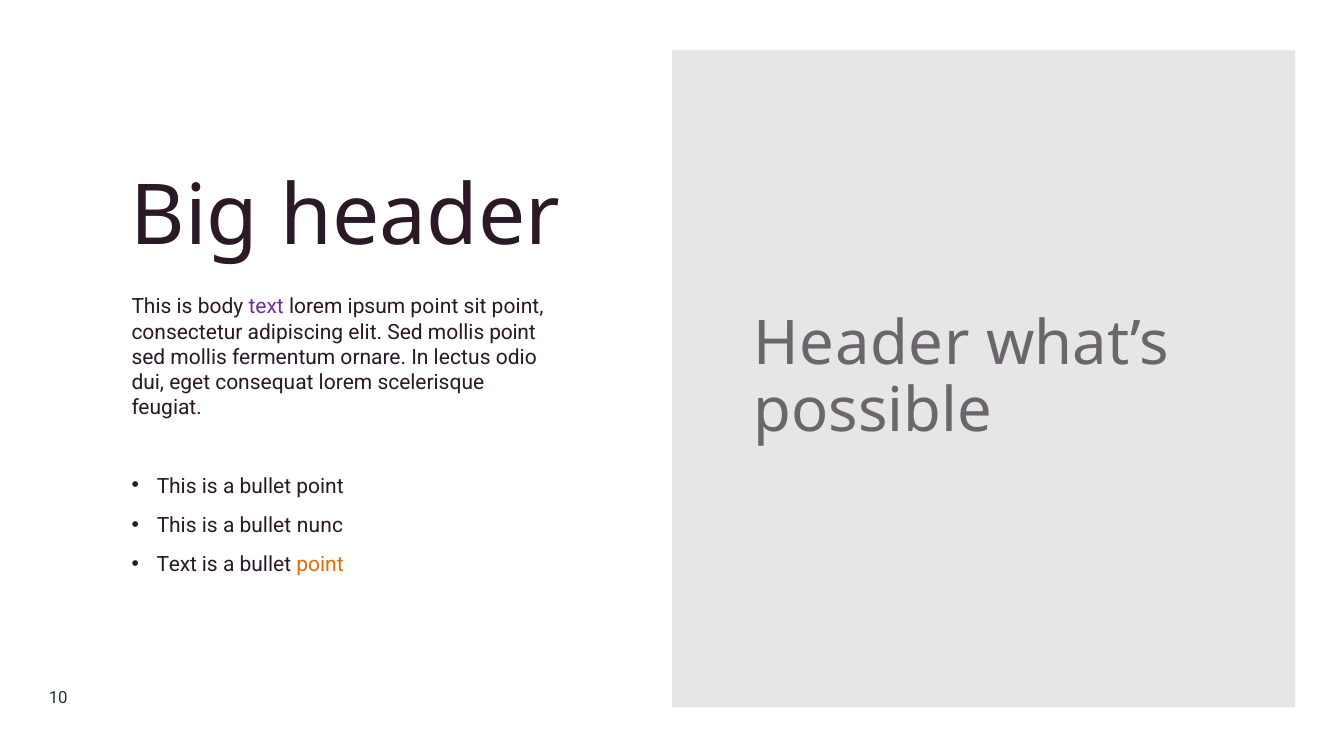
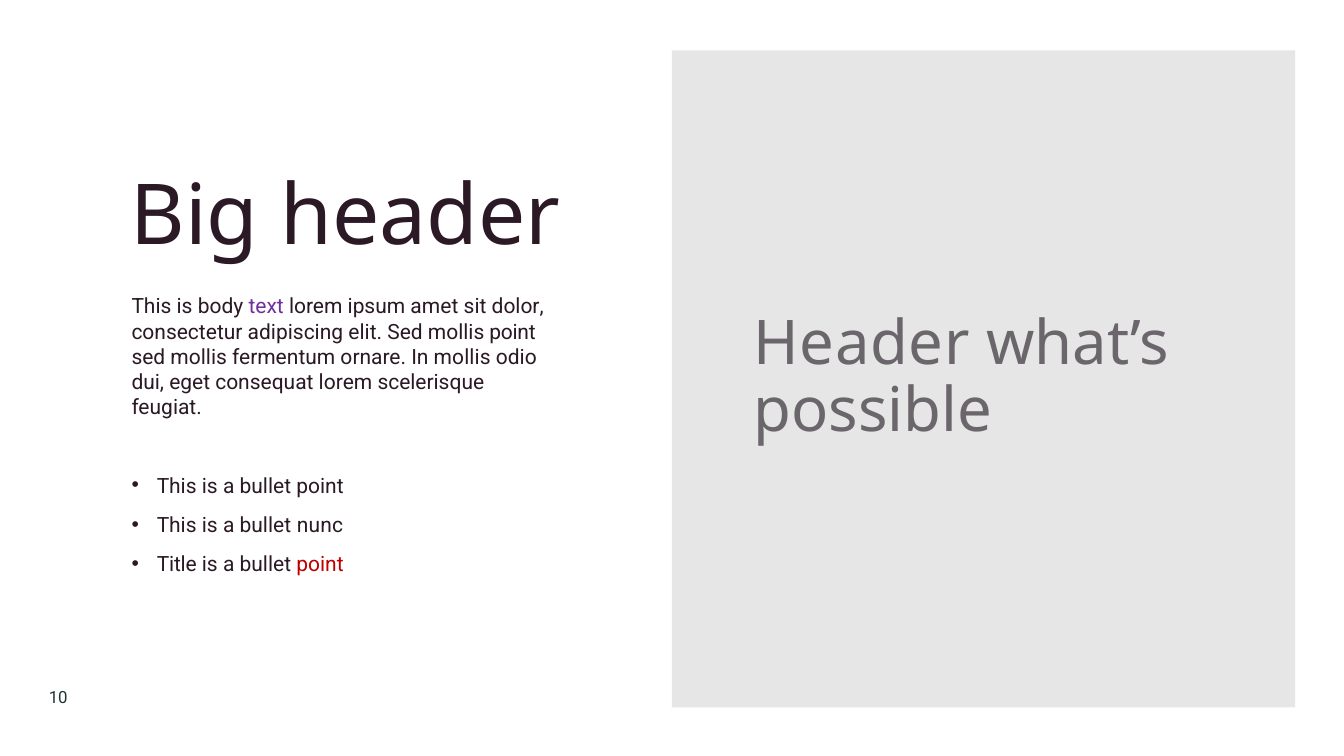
ipsum point: point -> amet (434, 307)
sit point: point -> dolor (518, 307)
In lectus: lectus -> mollis (462, 357)
Text: Text -> Title (177, 565)
point colour: orange -> red (320, 565)
